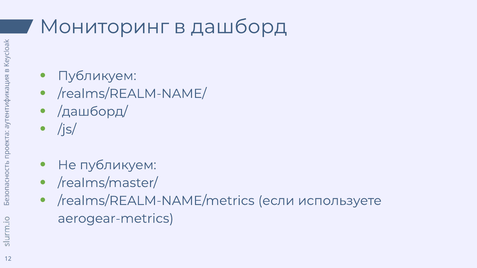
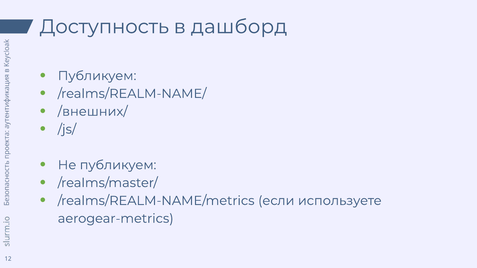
Мониторинг: Мониторинг -> Доступность (104, 27)
/дашборд/: /дашборд/ -> /внешних/ (93, 112)
